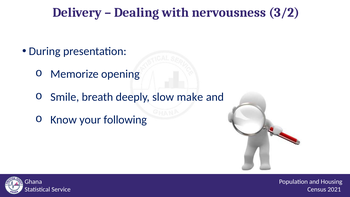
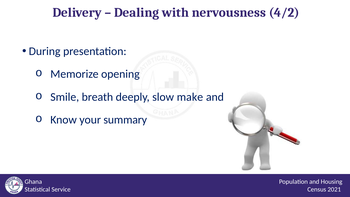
3/2: 3/2 -> 4/2 (284, 12)
following: following -> summary (125, 120)
